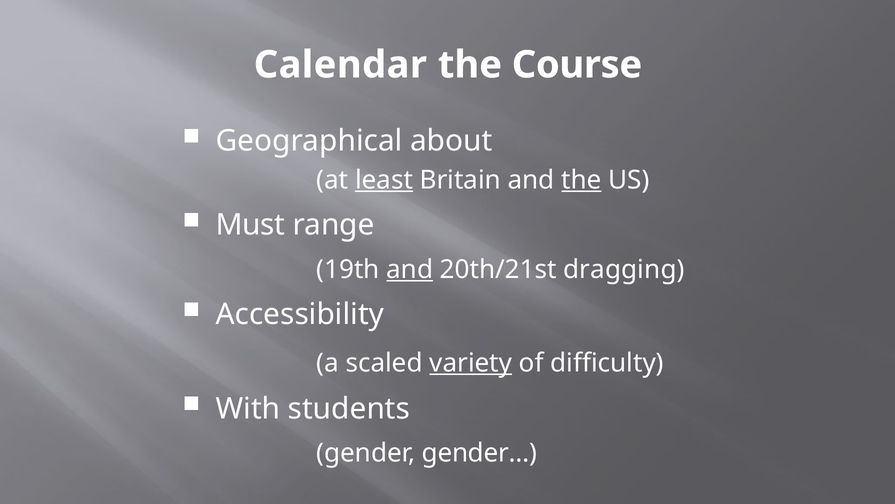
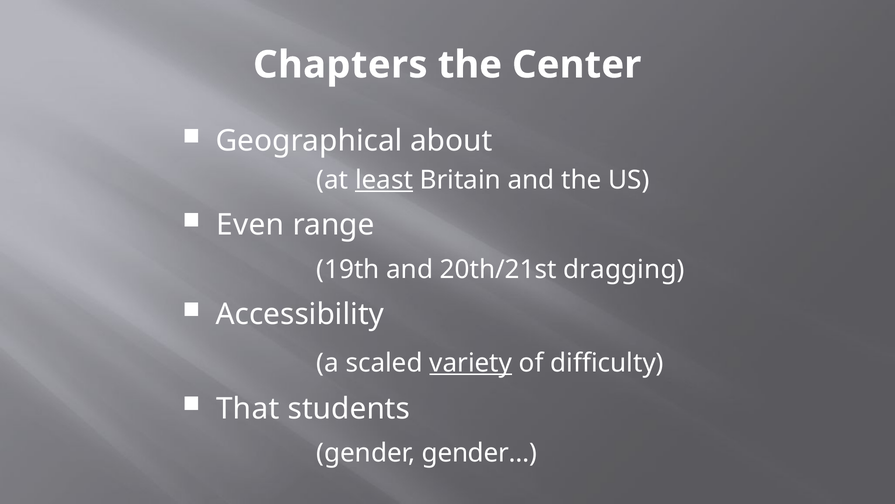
Calendar: Calendar -> Chapters (340, 65)
Course: Course -> Center (577, 65)
the underline: present -> none (581, 180)
Must: Must -> Even (250, 225)
and underline: present -> none (410, 269)
With: With -> That (248, 408)
